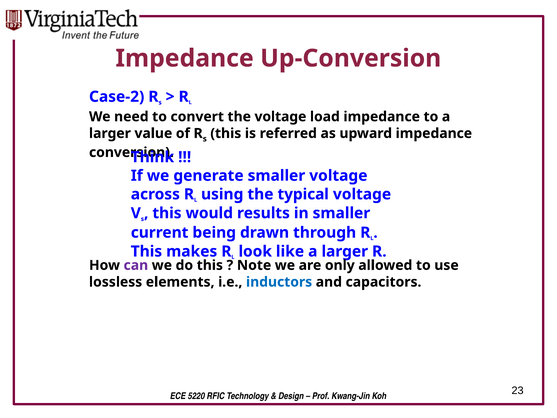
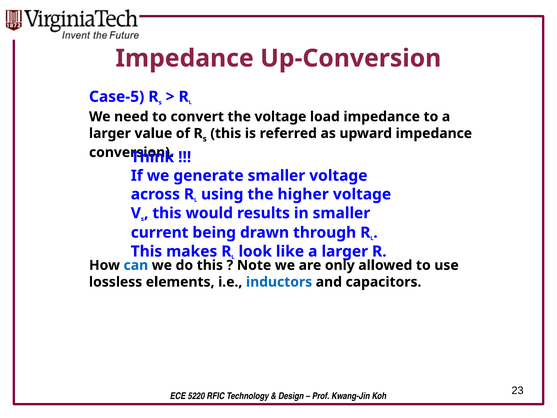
Case-2: Case-2 -> Case-5 (117, 97)
typical: typical -> higher (303, 194)
can colour: purple -> blue (136, 265)
